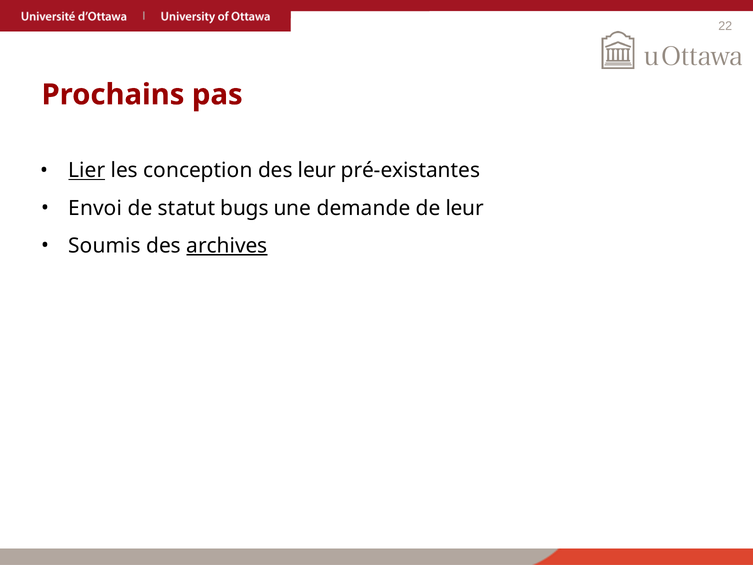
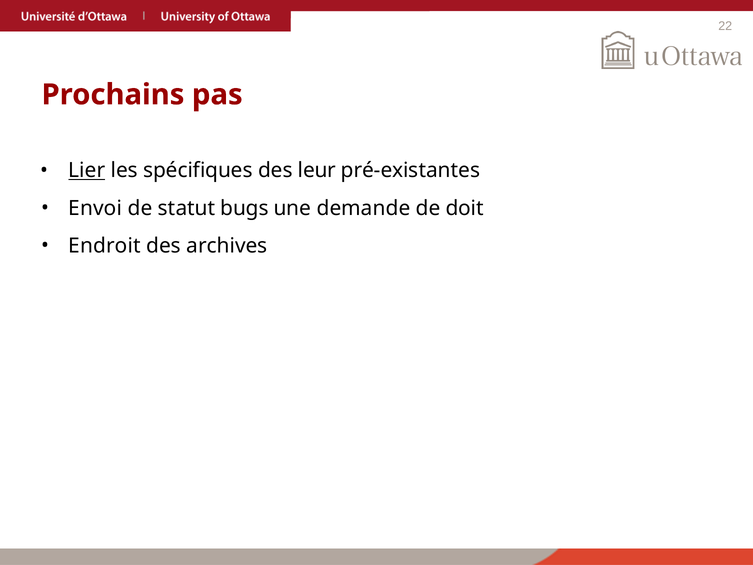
conception: conception -> spécifiques (198, 170)
de leur: leur -> doit (465, 208)
Soumis: Soumis -> Endroit (105, 246)
archives underline: present -> none (227, 246)
